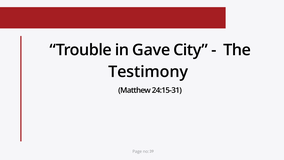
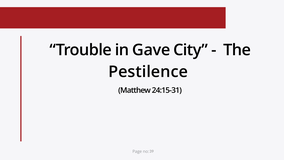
Testimony: Testimony -> Pestilence (148, 72)
